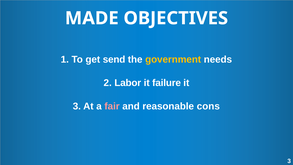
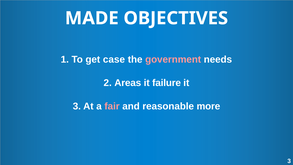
send: send -> case (114, 59)
government colour: yellow -> pink (173, 59)
Labor: Labor -> Areas (128, 83)
cons: cons -> more (208, 106)
